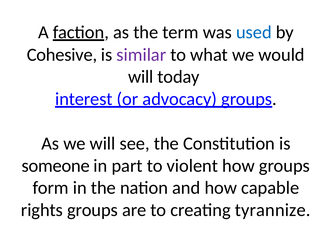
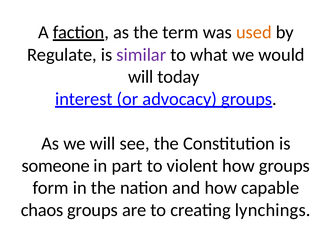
used colour: blue -> orange (254, 32)
Cohesive: Cohesive -> Regulate (62, 55)
rights: rights -> chaos (42, 210)
tyrannize: tyrannize -> lynchings (273, 210)
